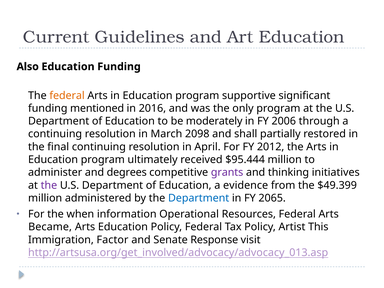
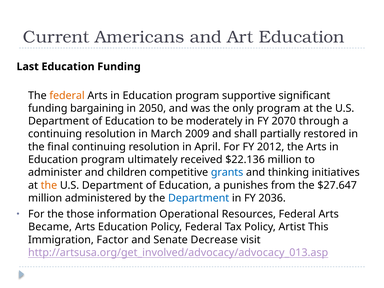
Guidelines: Guidelines -> Americans (140, 37)
Also: Also -> Last (28, 67)
mentioned: mentioned -> bargaining (97, 108)
2016: 2016 -> 2050 (152, 108)
2006: 2006 -> 2070 (284, 121)
2098: 2098 -> 2009 (197, 134)
$95.444: $95.444 -> $22.136 (245, 160)
degrees: degrees -> children (127, 172)
grants colour: purple -> blue (227, 172)
the colour: purple -> orange (49, 185)
evidence: evidence -> punishes (246, 185)
$49.399: $49.399 -> $27.647 (337, 185)
2065: 2065 -> 2036 (272, 198)
when: when -> those (80, 214)
Response: Response -> Decrease (214, 240)
